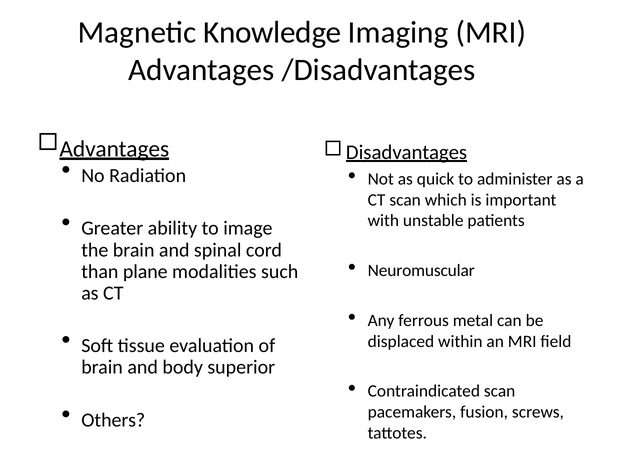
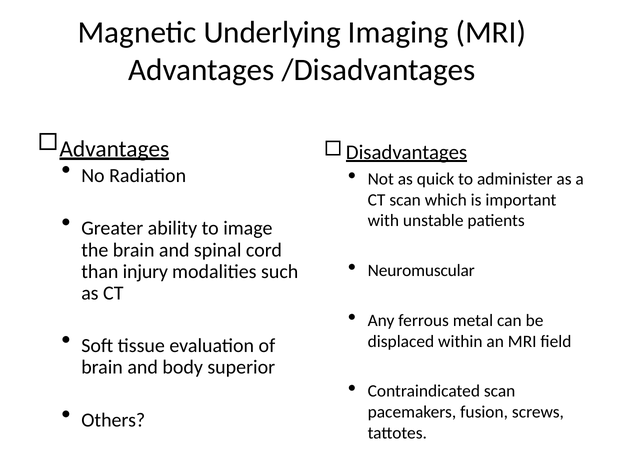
Knowledge: Knowledge -> Underlying (272, 32)
plane: plane -> injury (145, 272)
